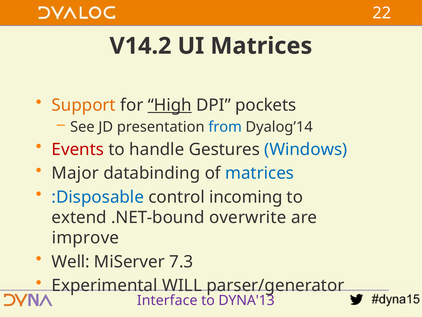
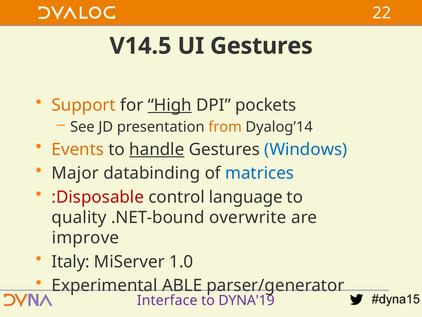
V14.2: V14.2 -> V14.5 (140, 46)
UI Matrices: Matrices -> Gestures (261, 46)
from colour: blue -> orange (225, 127)
Events colour: red -> orange (78, 149)
handle underline: none -> present (157, 149)
:Disposable colour: blue -> red (98, 197)
incoming: incoming -> language (246, 197)
extend: extend -> quality (79, 217)
Well: Well -> Italy (71, 261)
7.3: 7.3 -> 1.0 (181, 261)
WILL: WILL -> ABLE (182, 285)
DYNA'13: DYNA'13 -> DYNA'19 (247, 300)
